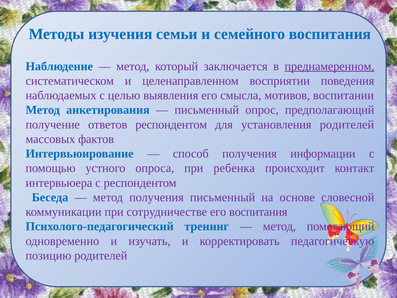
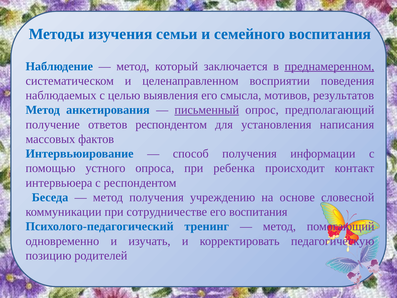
воспитании: воспитании -> результатов (344, 95)
письменный underline: none -> present (207, 110)
установления родителей: родителей -> написания (347, 124)
получения письменный: письменный -> учреждению (223, 197)
